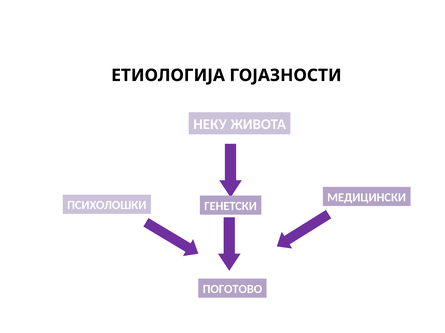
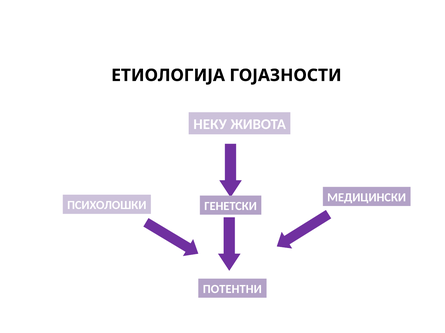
ПОГОТОВО: ПОГОТОВО -> ПОТЕНТНИ (232, 290)
